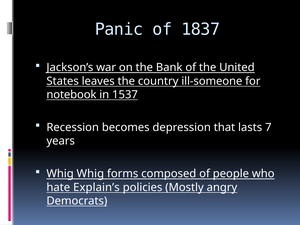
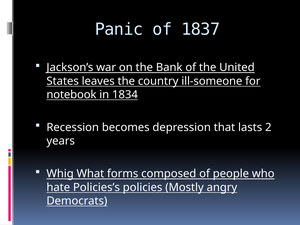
1537: 1537 -> 1834 (125, 95)
7: 7 -> 2 (268, 127)
Whig Whig: Whig -> What (90, 174)
Explain’s: Explain’s -> Policies’s (96, 187)
